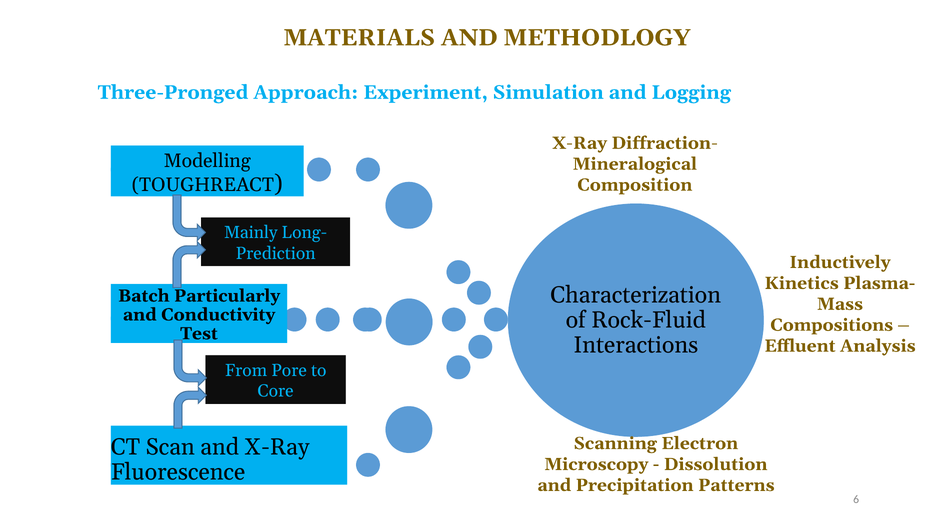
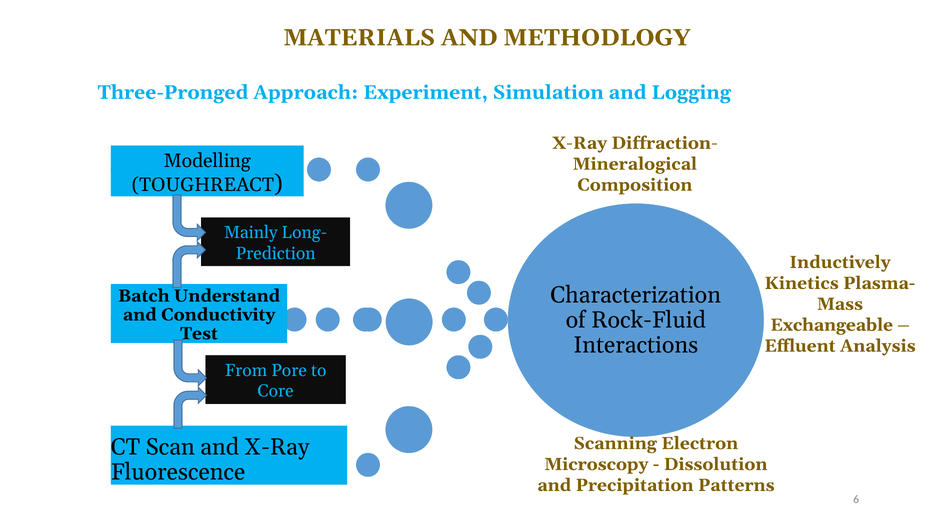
Particularly: Particularly -> Understand (227, 296)
Compositions: Compositions -> Exchangeable (832, 325)
